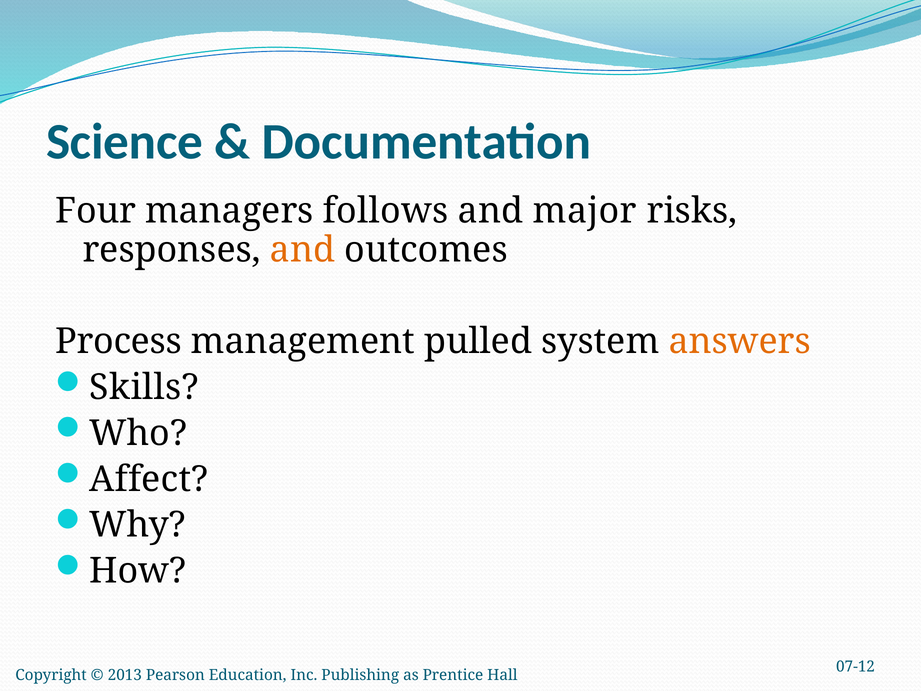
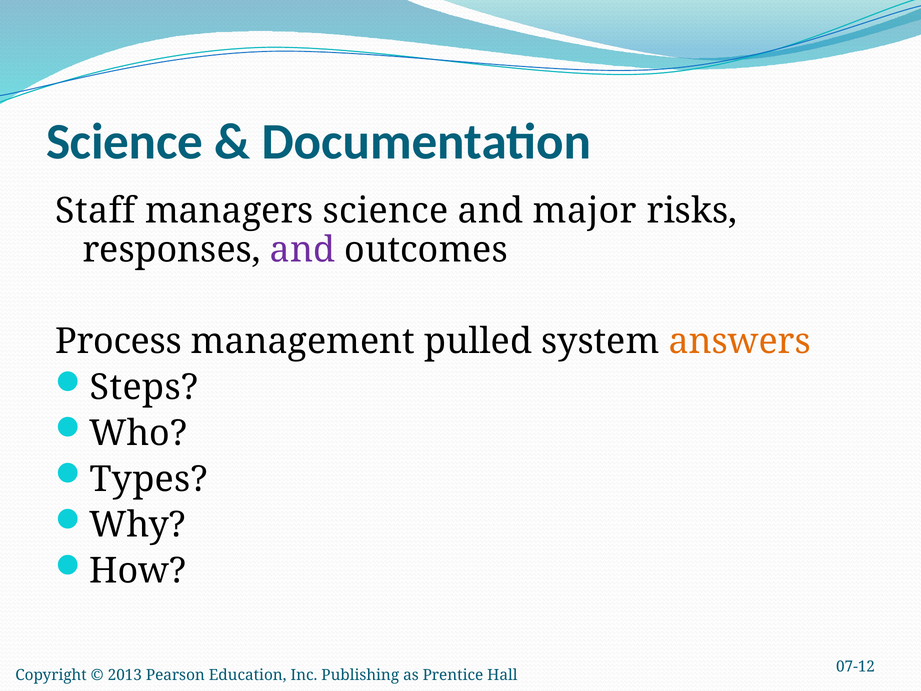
Four: Four -> Staff (95, 211)
managers follows: follows -> science (386, 211)
and colour: orange -> purple (303, 250)
Skills: Skills -> Steps (144, 387)
Affect: Affect -> Types (149, 479)
